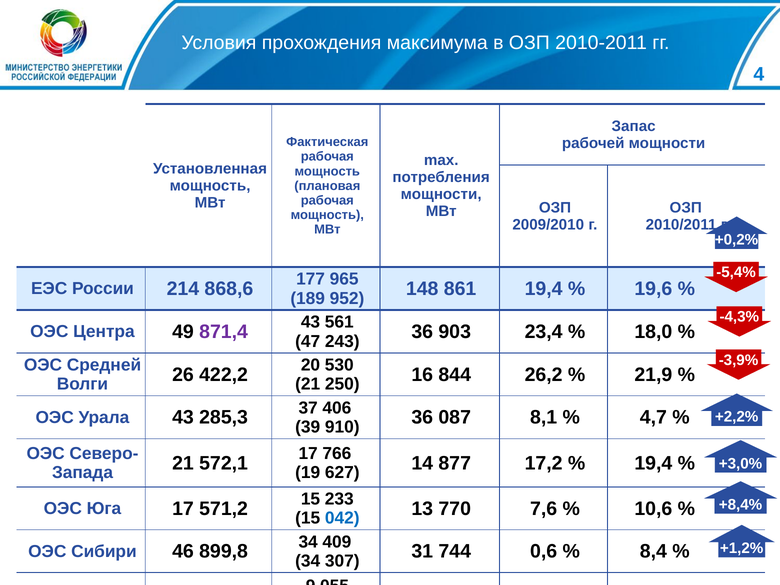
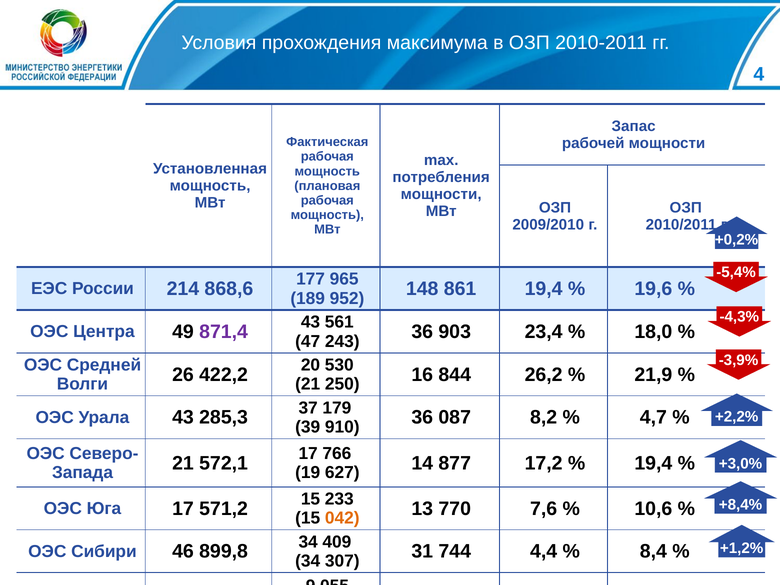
406: 406 -> 179 (337, 408)
8,1: 8,1 -> 8,2 (544, 418)
042 colour: blue -> orange (342, 518)
0,6: 0,6 -> 4,4 (544, 552)
